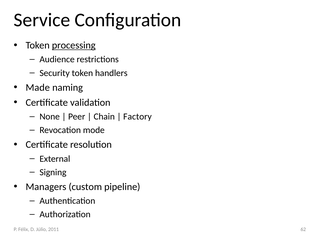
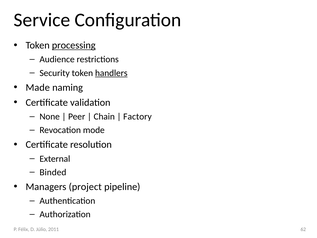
handlers underline: none -> present (111, 73)
Signing: Signing -> Binded (53, 172)
custom: custom -> project (85, 187)
